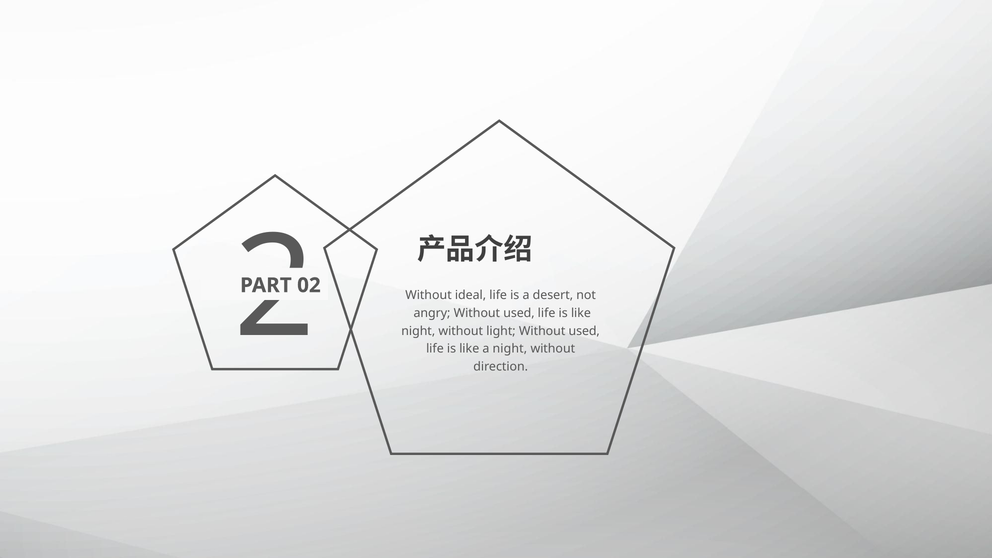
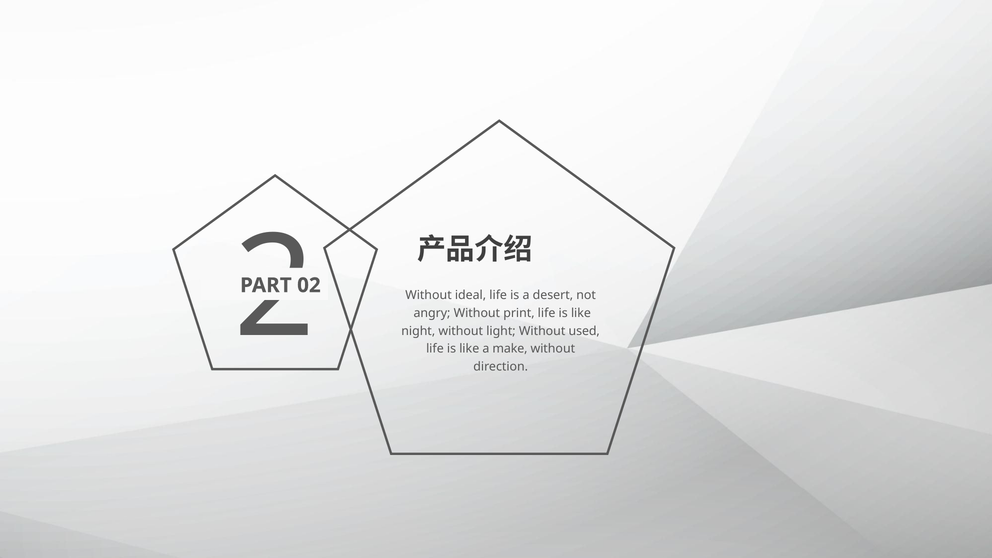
angry Without used: used -> print (519, 313)
a night: night -> make (510, 349)
